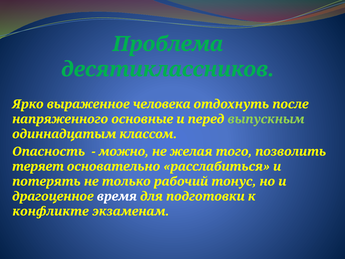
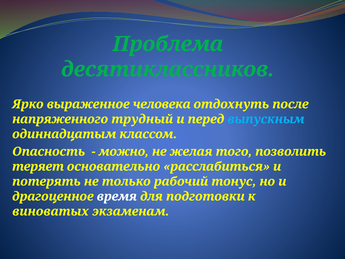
основные: основные -> трудный (142, 119)
выпускным colour: light green -> light blue (266, 119)
конфликте: конфликте -> виноватых (51, 211)
